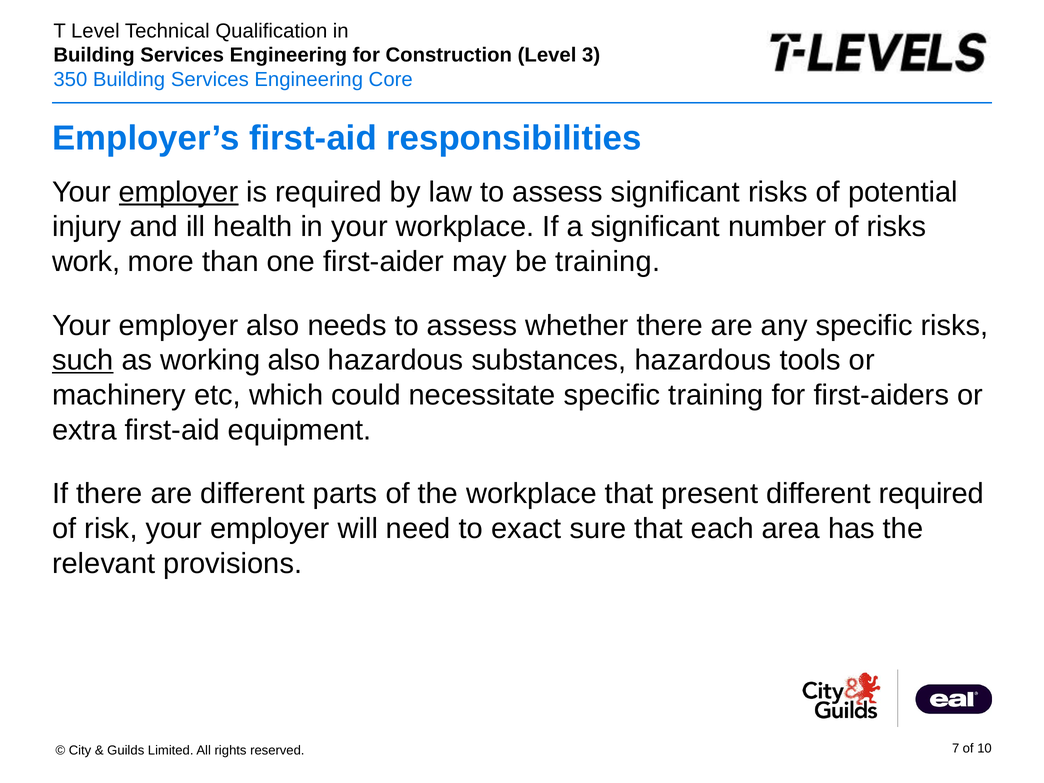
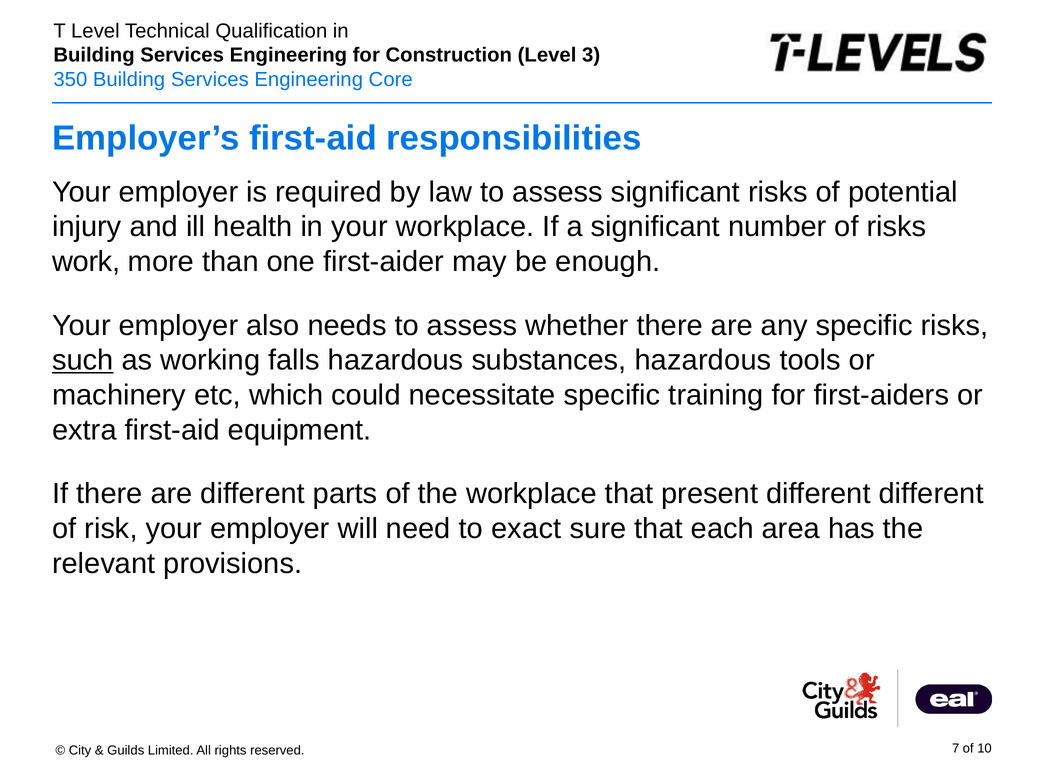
employer underline: present -> none (179, 192)
be training: training -> enough (608, 262)
working also: also -> falls (294, 360)
different required: required -> different (931, 494)
